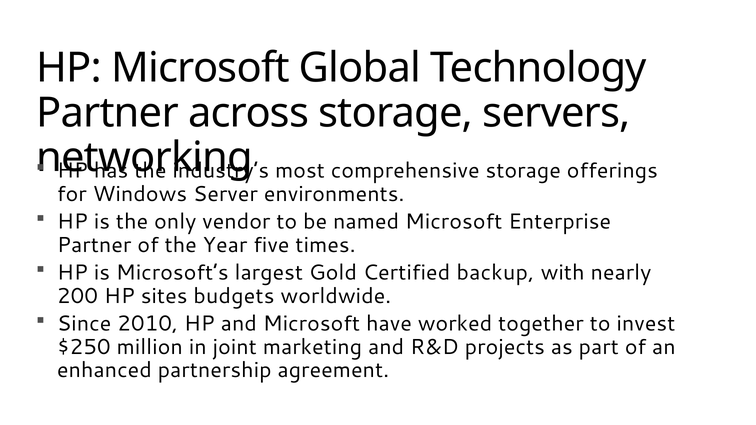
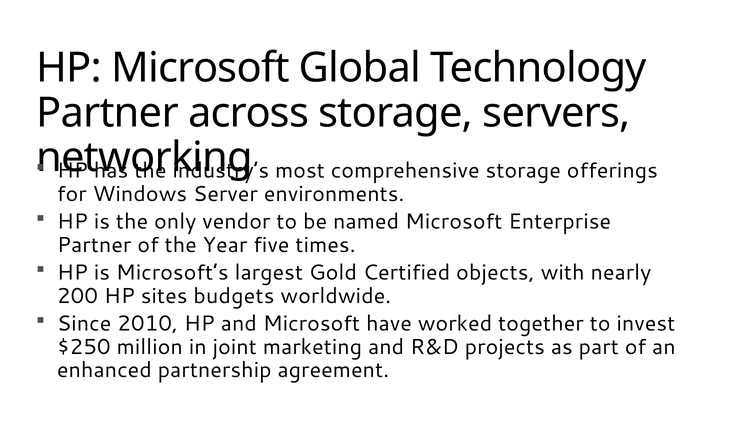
backup: backup -> objects (495, 273)
